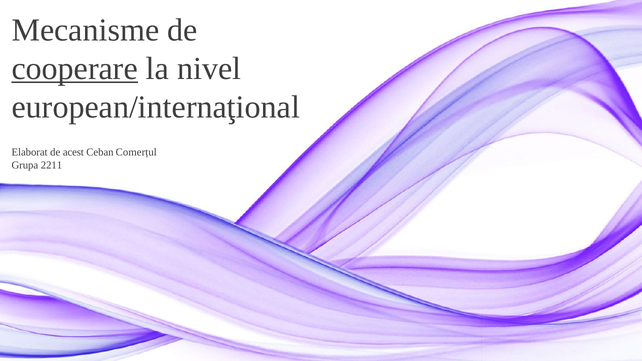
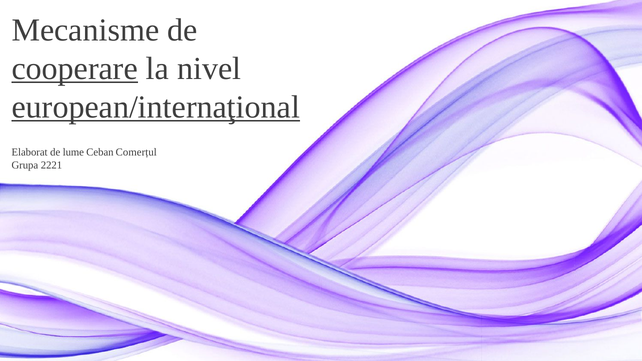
european/internaţional underline: none -> present (156, 107)
acest: acest -> lume (73, 152)
2211: 2211 -> 2221 (51, 165)
